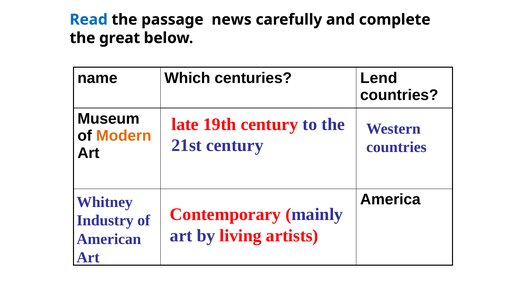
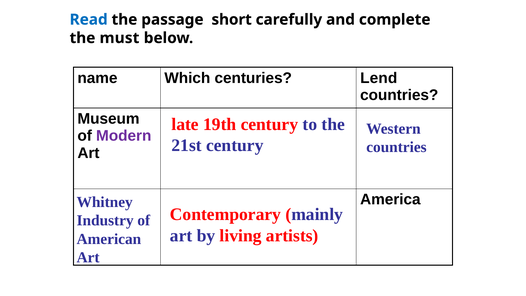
news: news -> short (232, 20)
great: great -> must (119, 38)
Modern colour: orange -> purple (124, 136)
